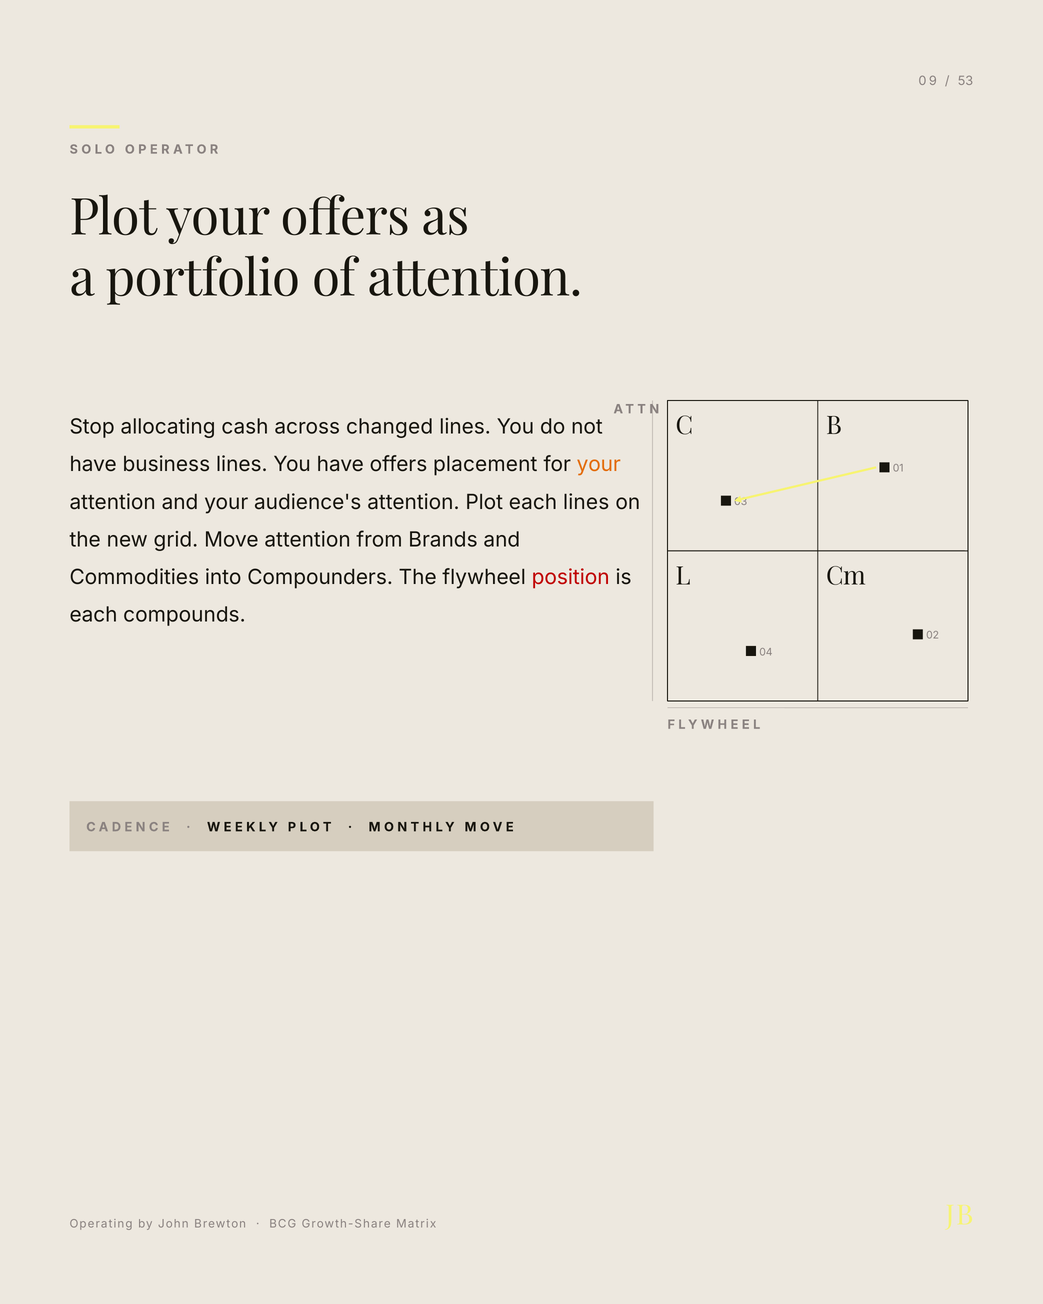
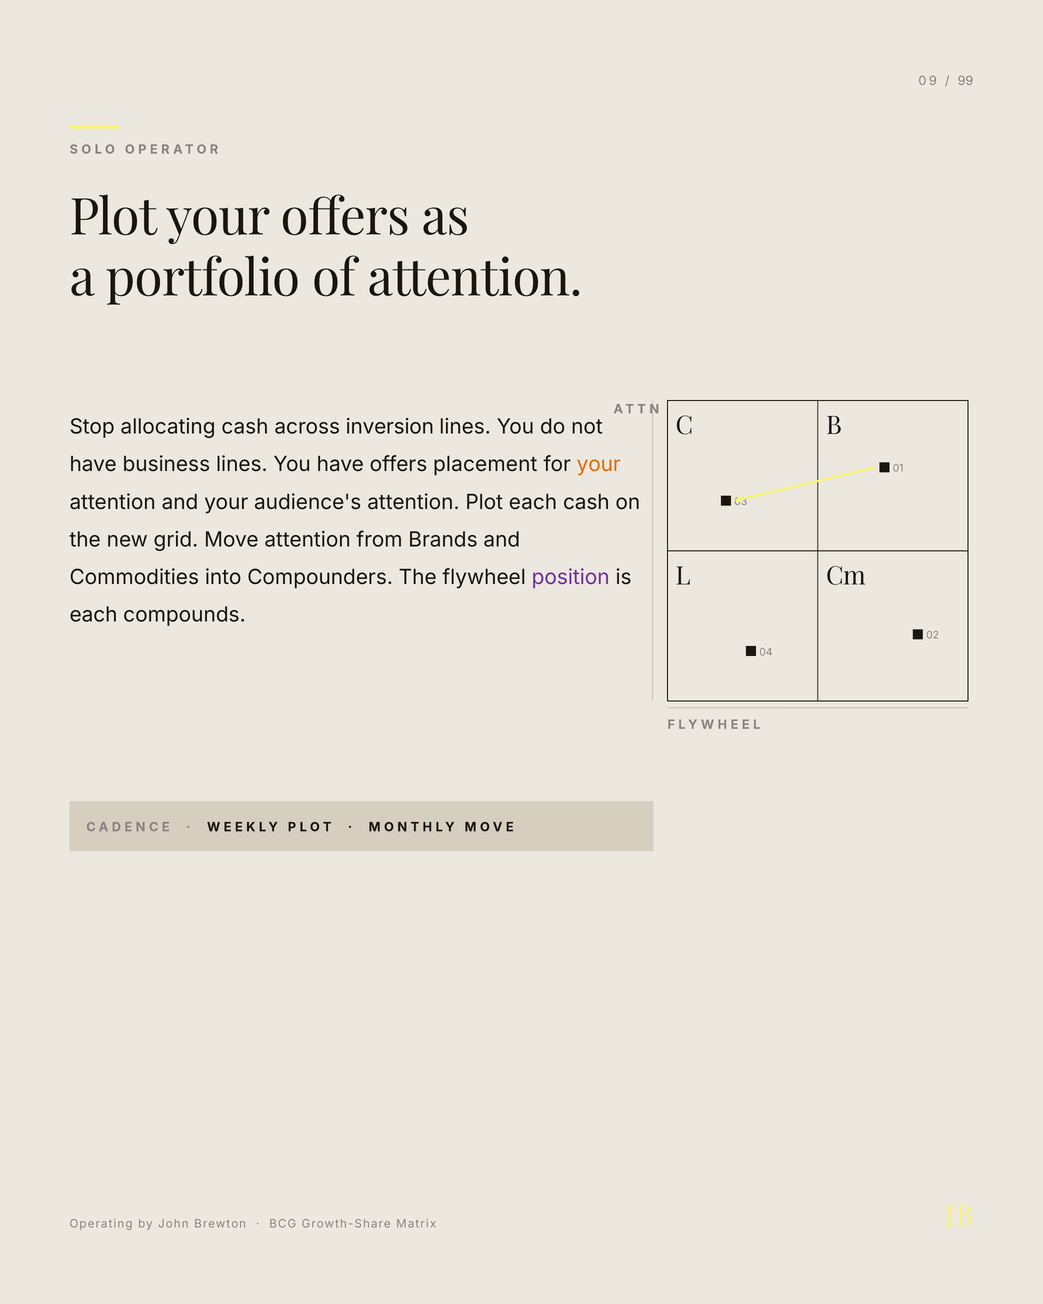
53: 53 -> 99 (966, 81)
changed: changed -> inversion (390, 427)
each lines: lines -> cash (586, 502)
position colour: red -> purple (571, 577)
